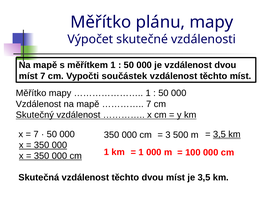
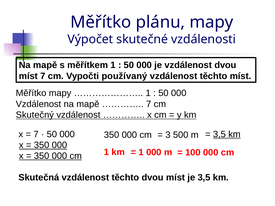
součástek: součástek -> používaný (124, 76)
